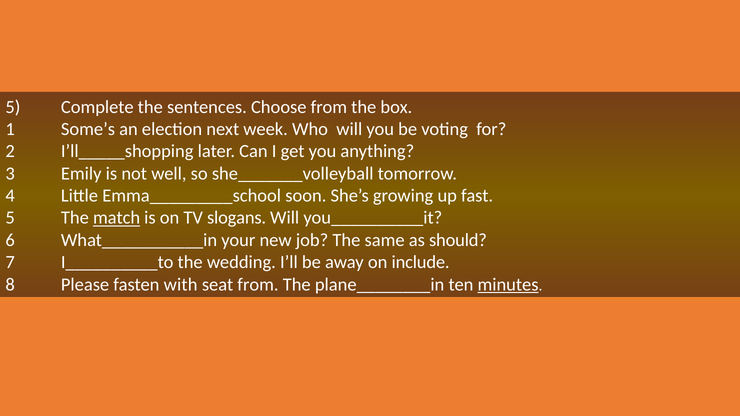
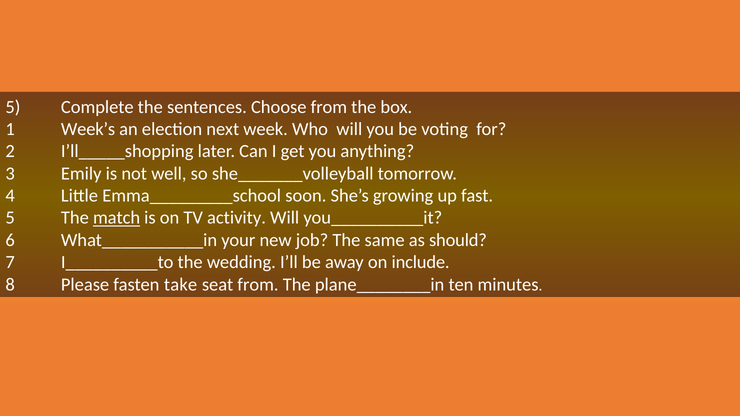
Some’s: Some’s -> Week’s (88, 129)
slogans: slogans -> activity (237, 218)
with: with -> take (181, 285)
minutes underline: present -> none (508, 285)
